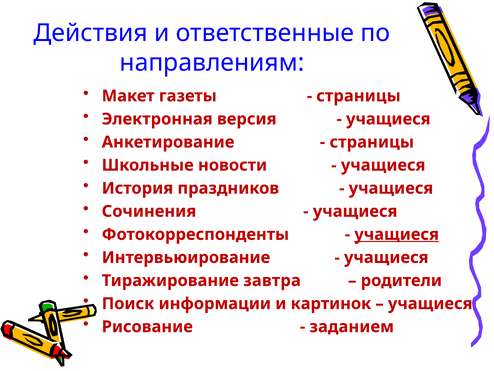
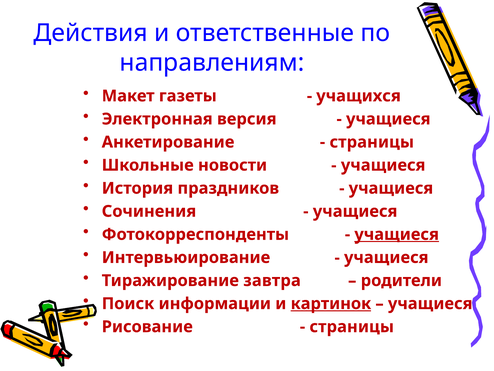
страницы: страницы -> учащихся (359, 96)
картинок underline: none -> present (331, 303)
заданием: заданием -> страницы (352, 326)
